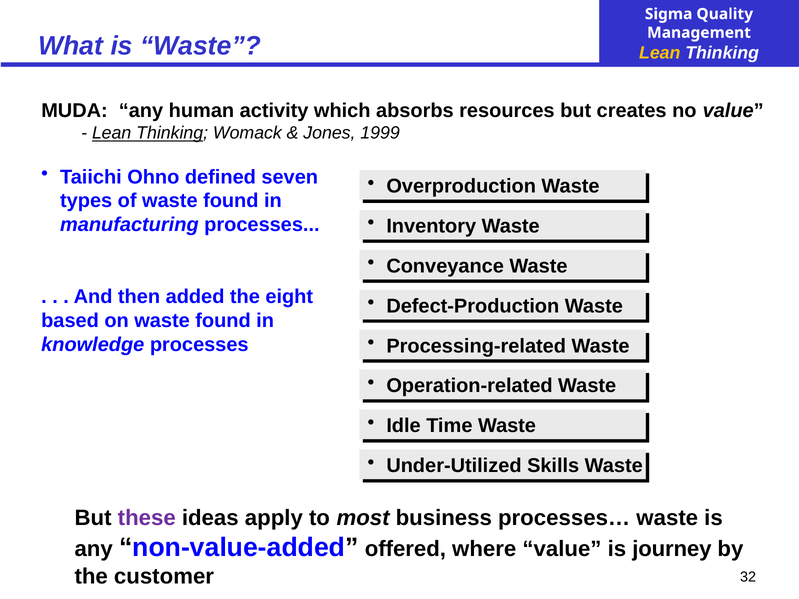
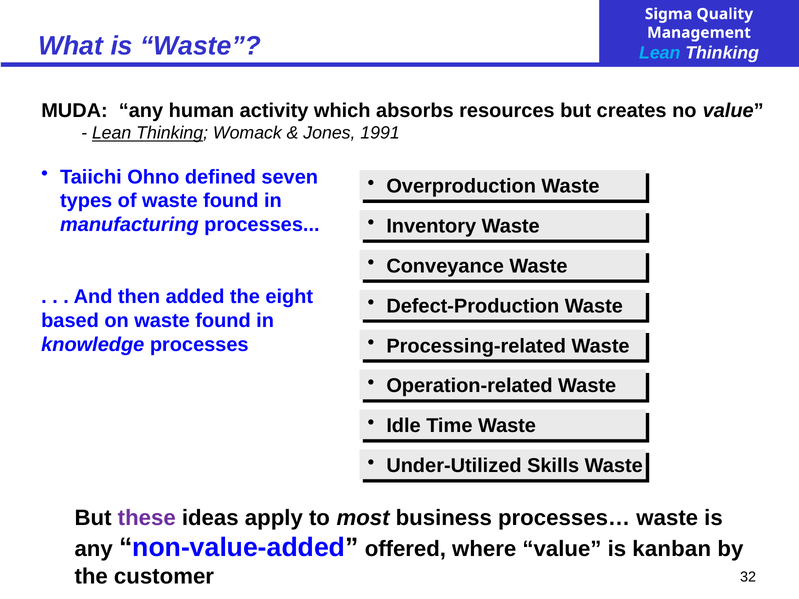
Lean colour: yellow -> light blue (660, 53)
1999: 1999 -> 1991 (380, 133)
journey: journey -> kanban (672, 549)
